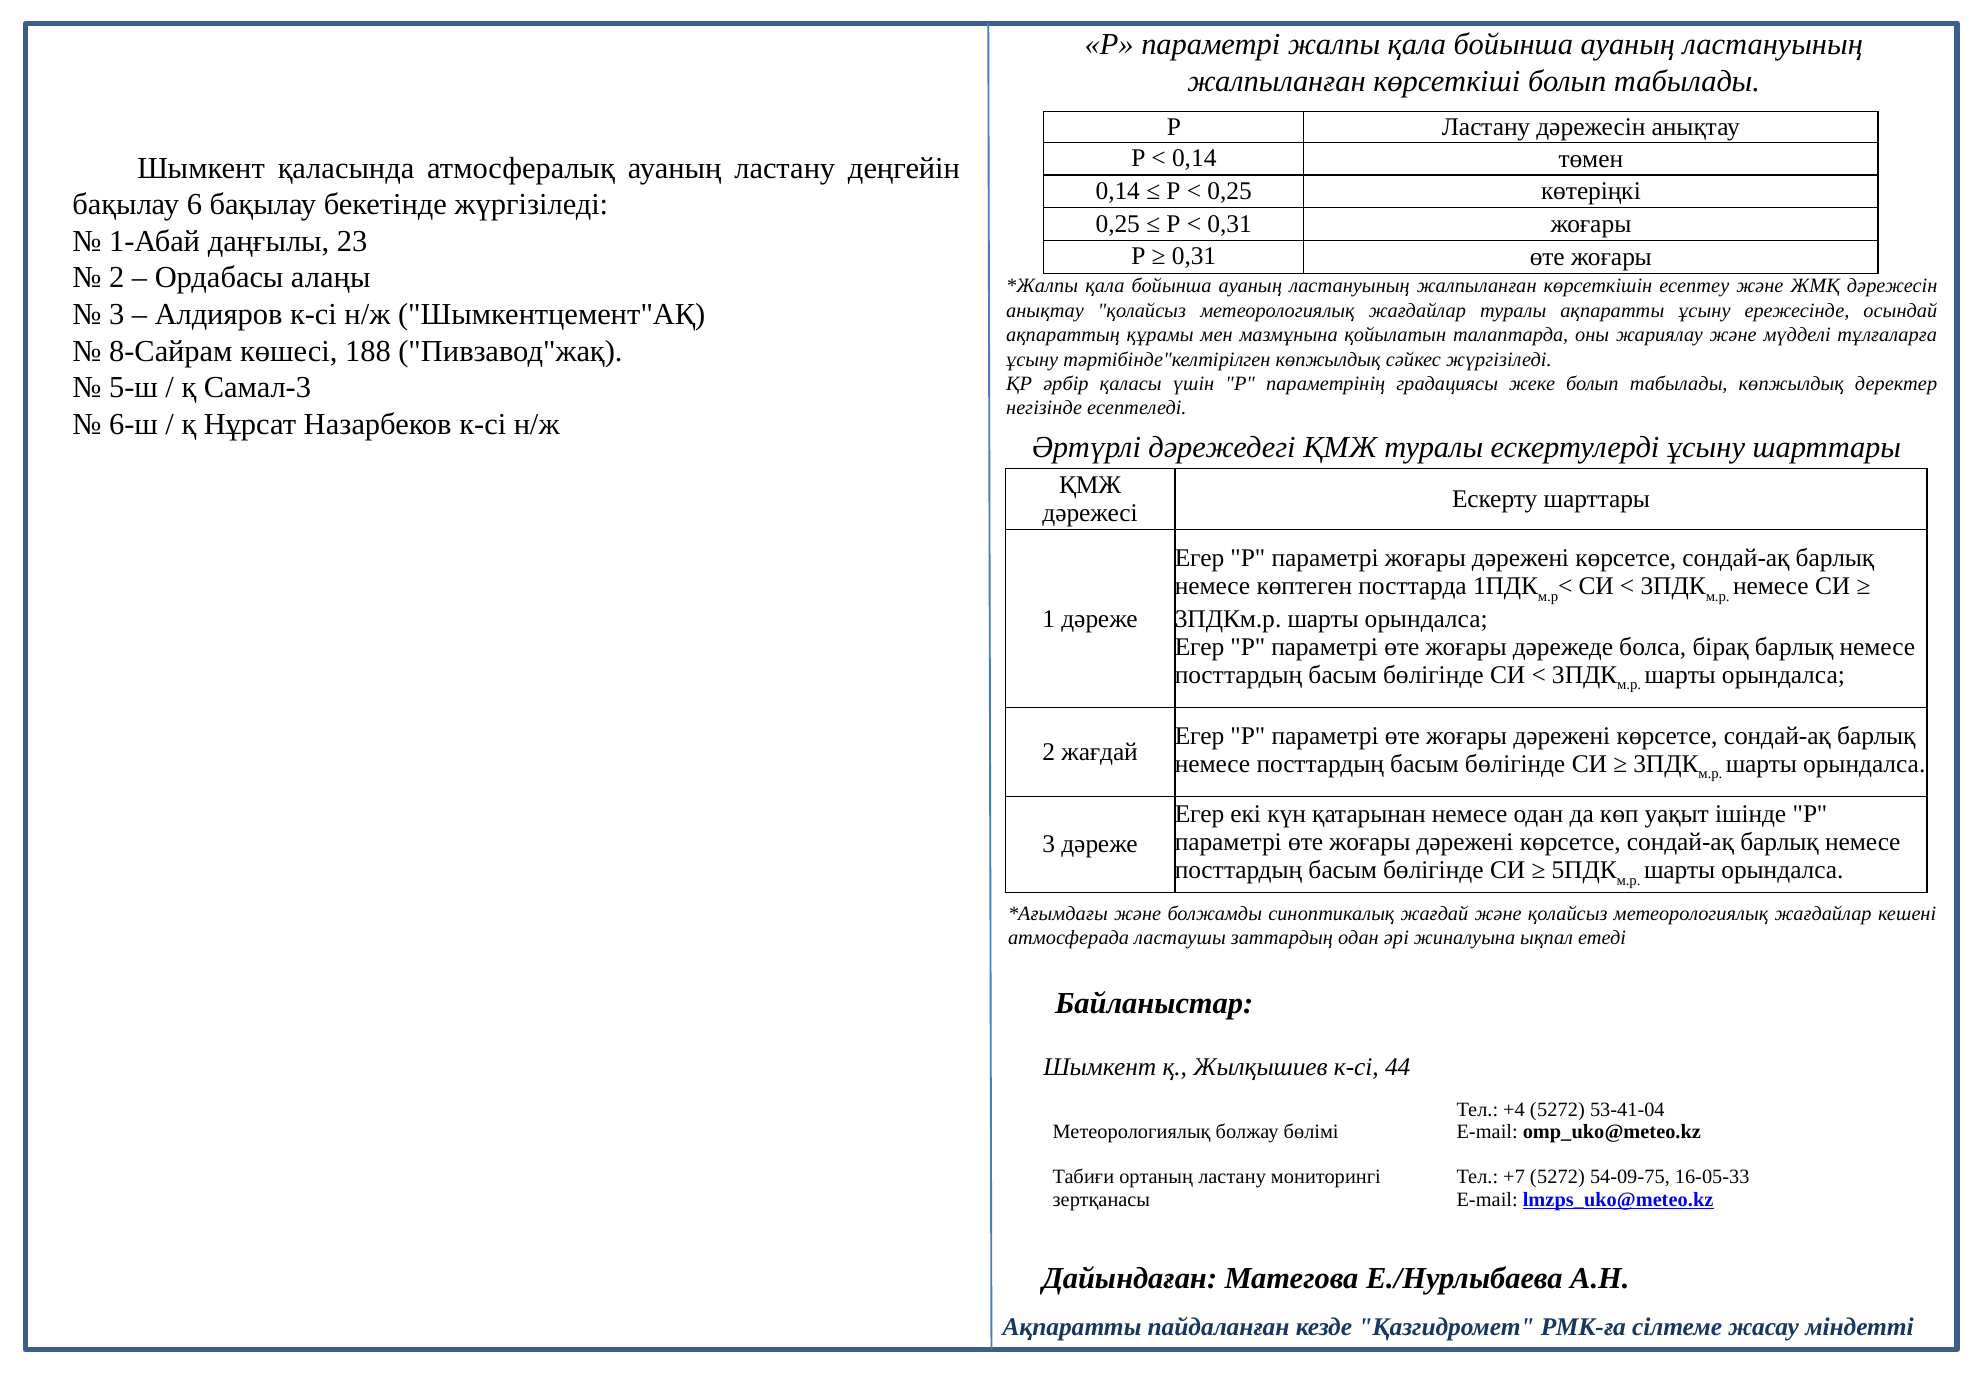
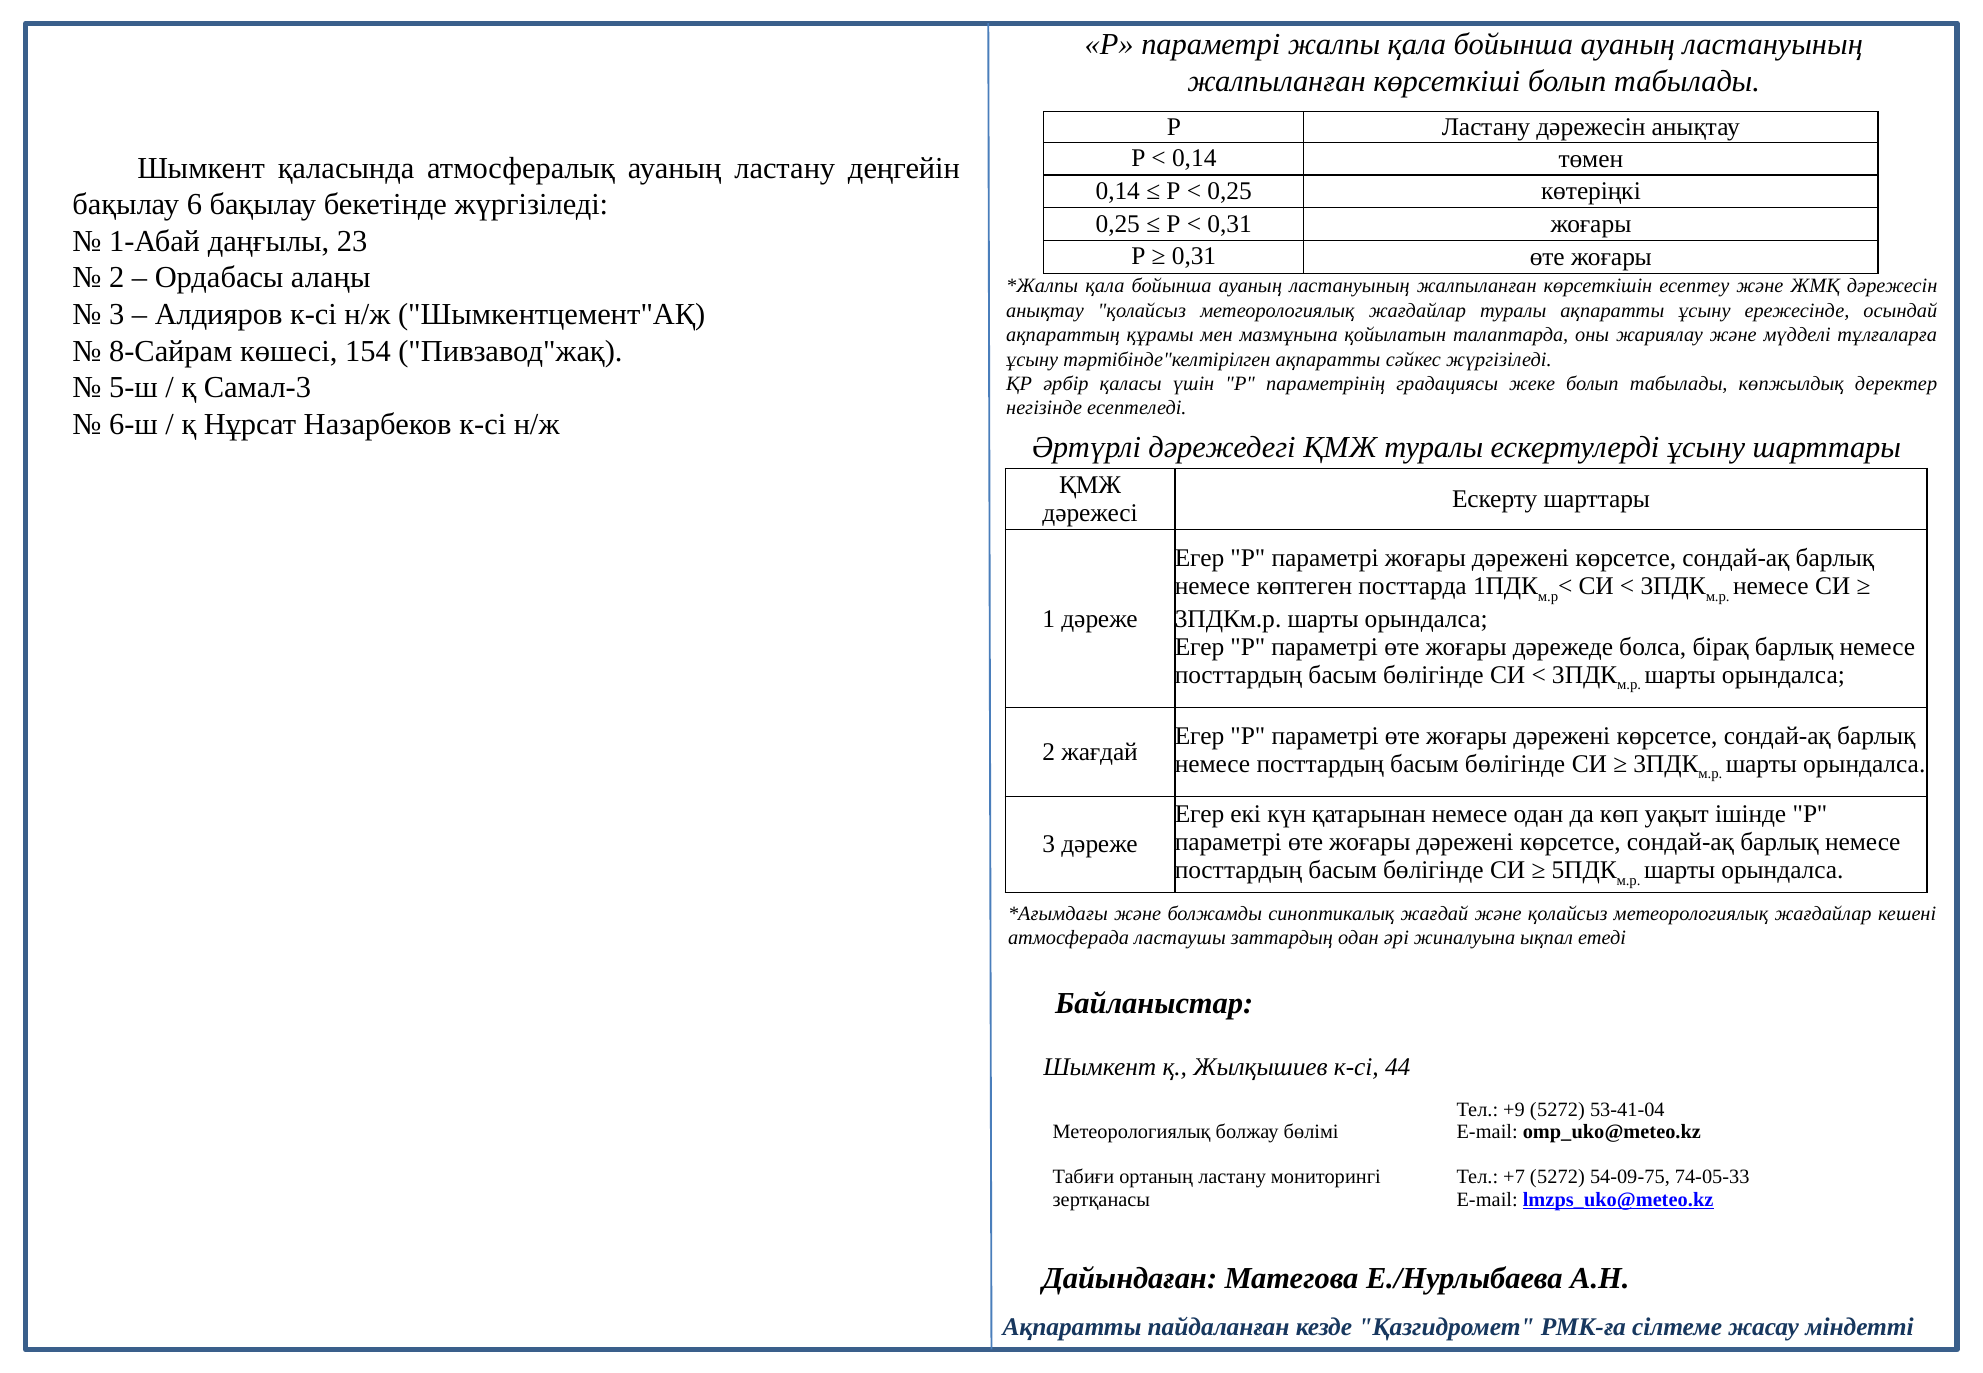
188: 188 -> 154 (368, 351)
тәртібінде"келтірілген көпжылдық: көпжылдық -> ақпаратты (1328, 359)
+4: +4 -> +9 (1514, 1110)
16-05-33: 16-05-33 -> 74-05-33 (1712, 1177)
